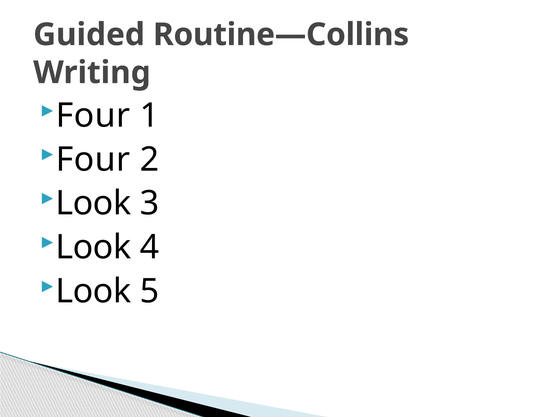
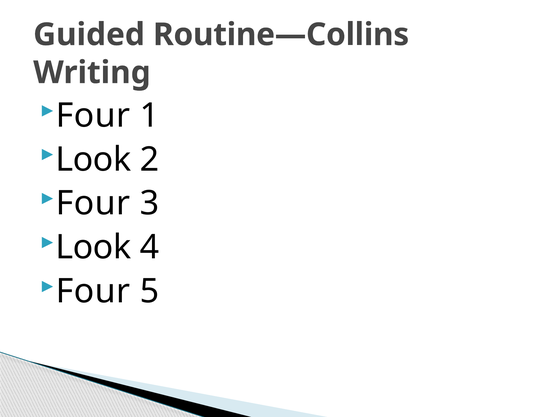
Four: Four -> Look (93, 159)
Look: Look -> Four (93, 203)
Look: Look -> Four (93, 291)
